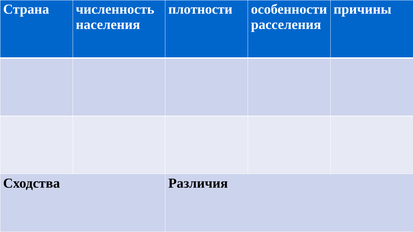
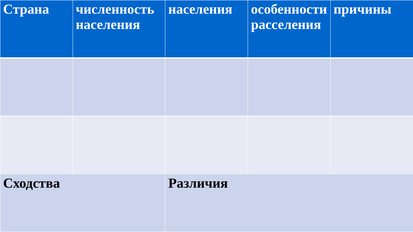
плотности: плотности -> населения (200, 9)
